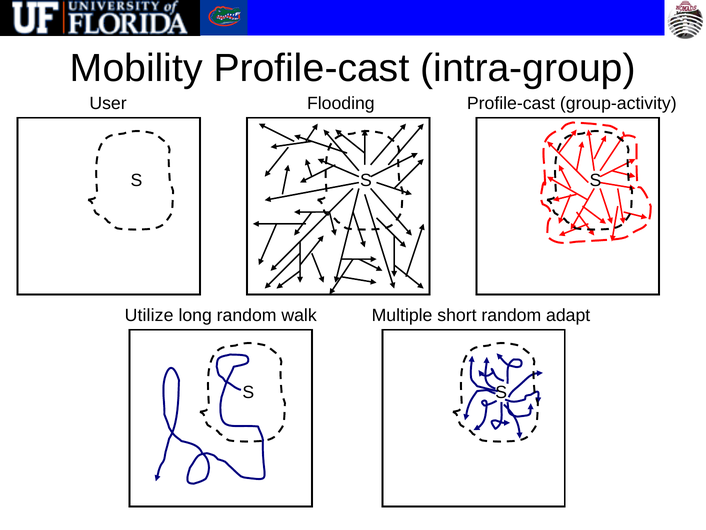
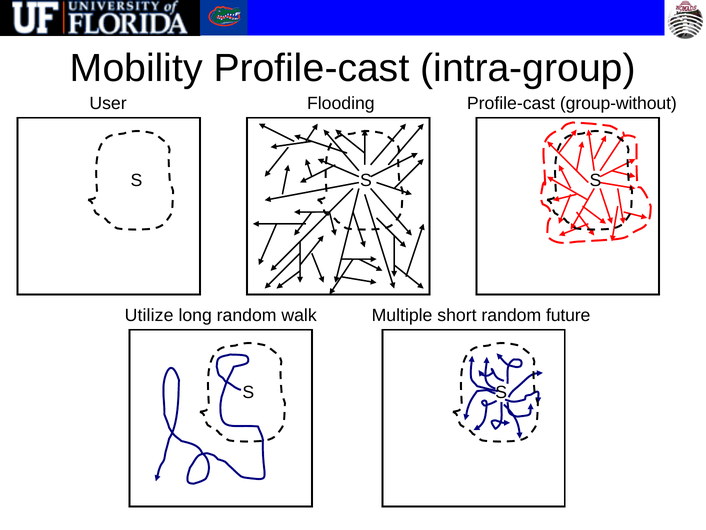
group-activity: group-activity -> group-without (618, 104)
adapt: adapt -> future (568, 315)
